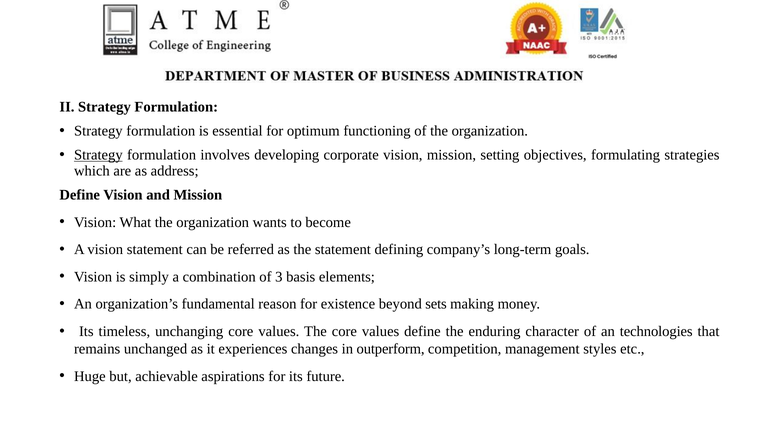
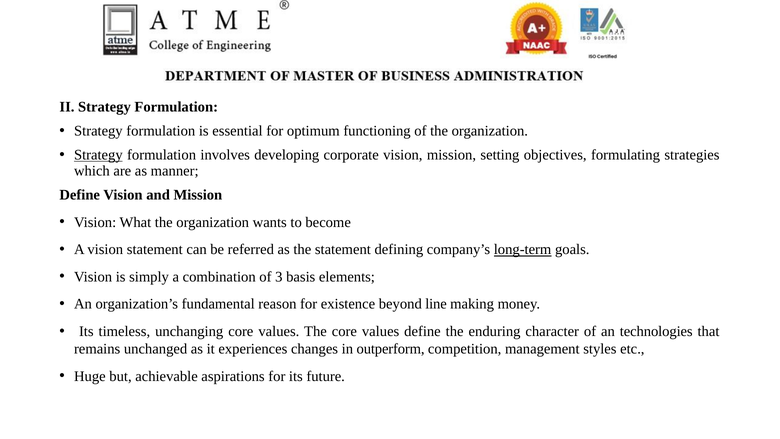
address: address -> manner (175, 171)
long-term underline: none -> present (523, 249)
sets: sets -> line (436, 304)
